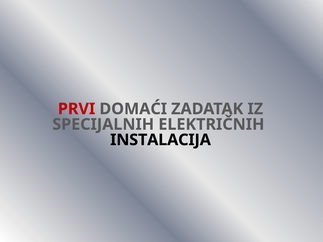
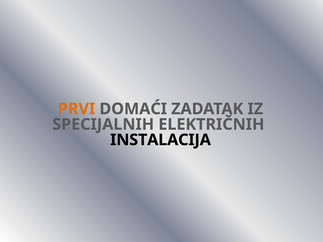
PRVI colour: red -> orange (77, 109)
